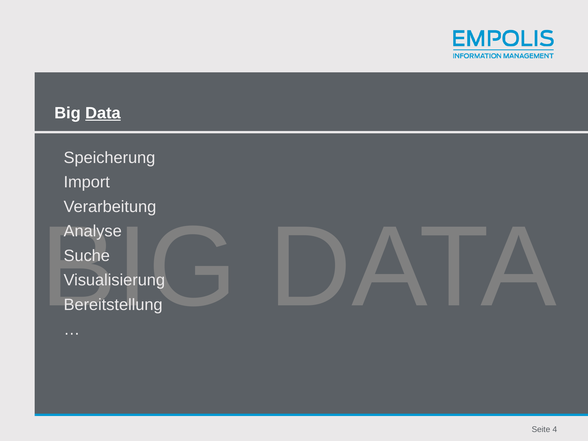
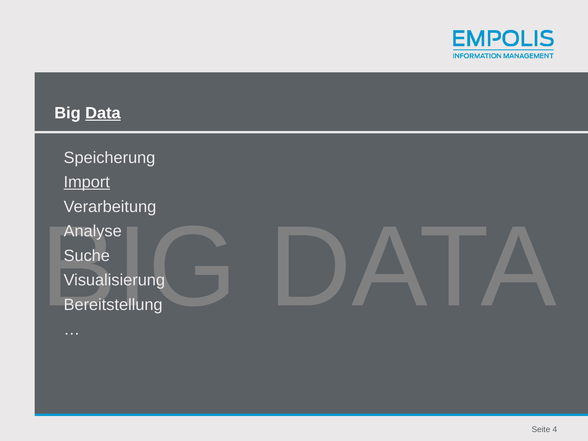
Import underline: none -> present (87, 182)
